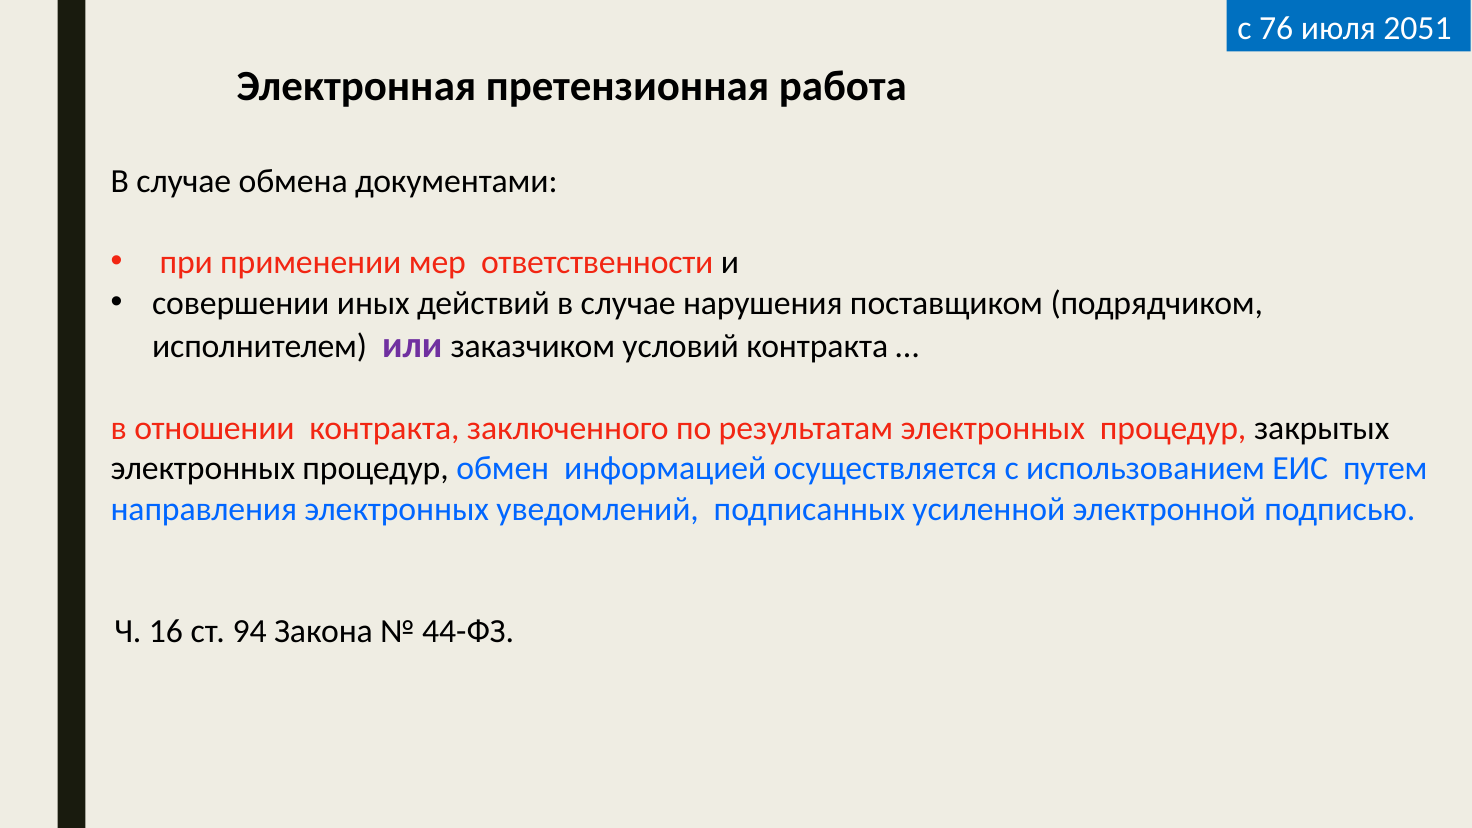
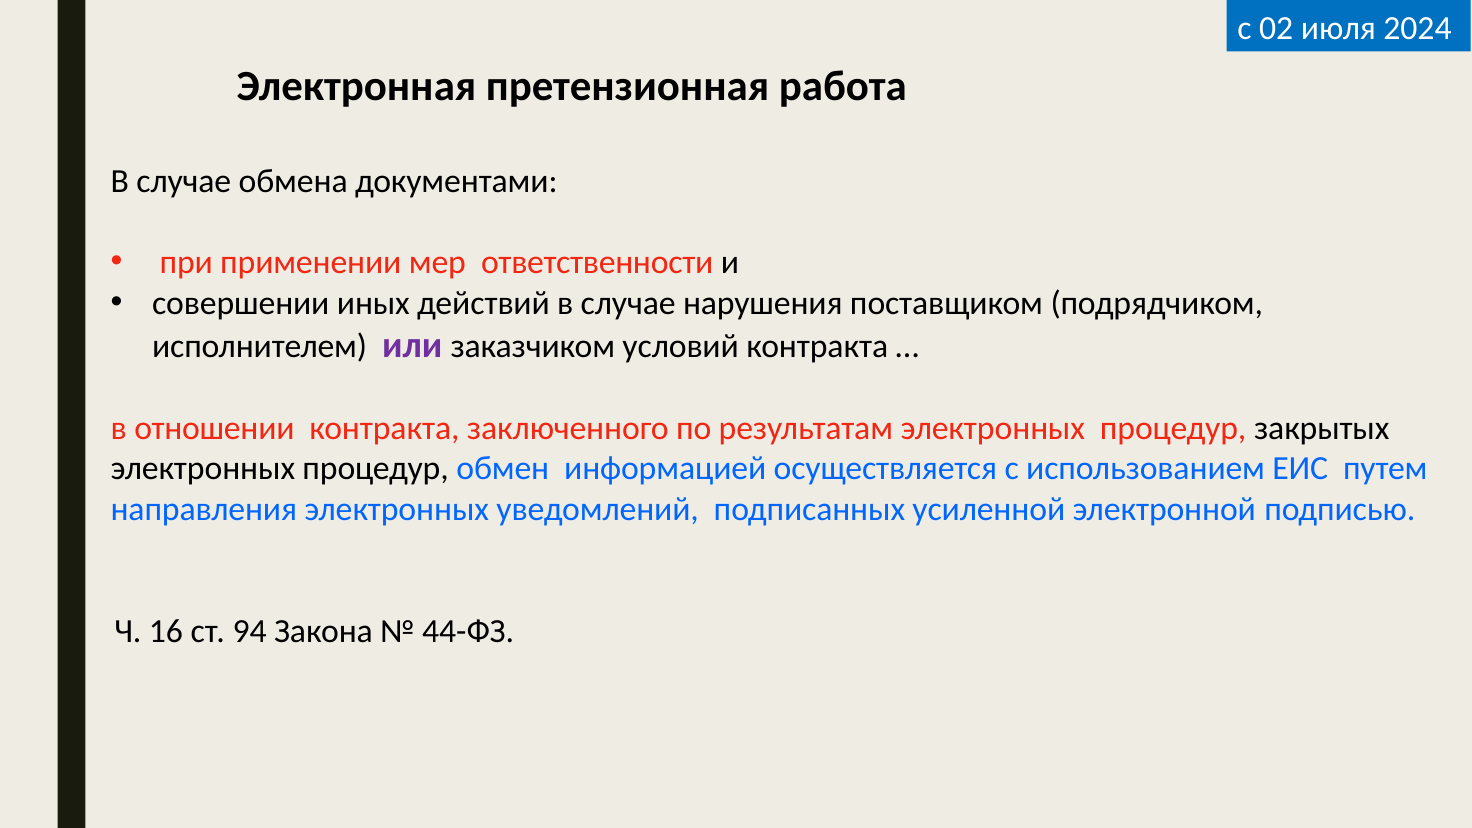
76: 76 -> 02 (1276, 28)
2051: 2051 -> 2024 (1417, 28)
